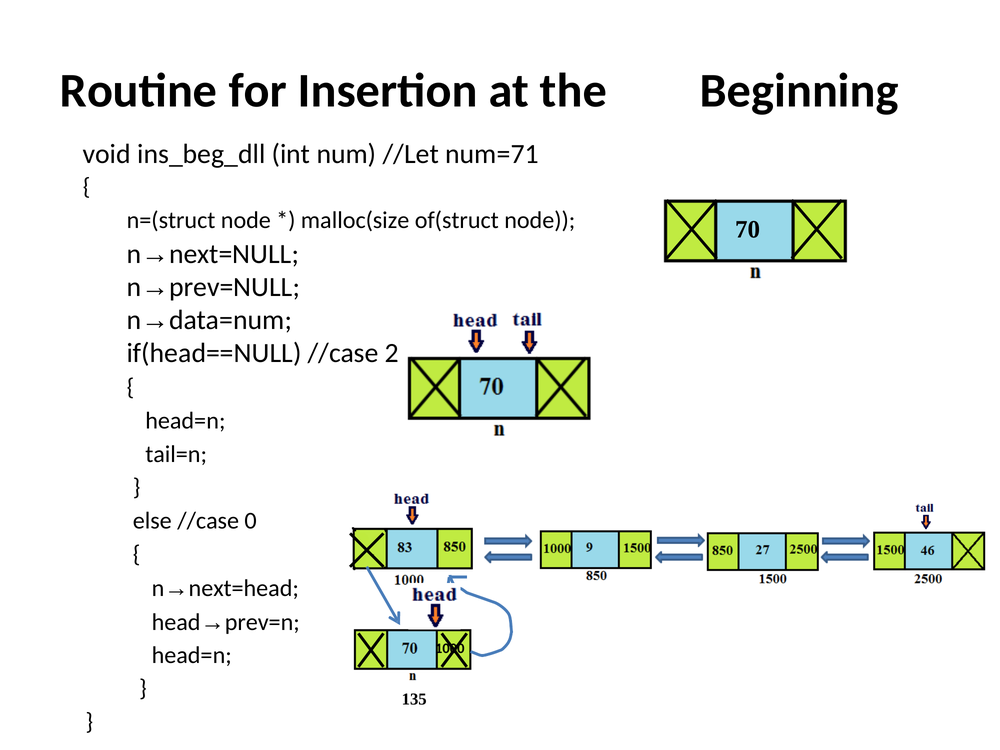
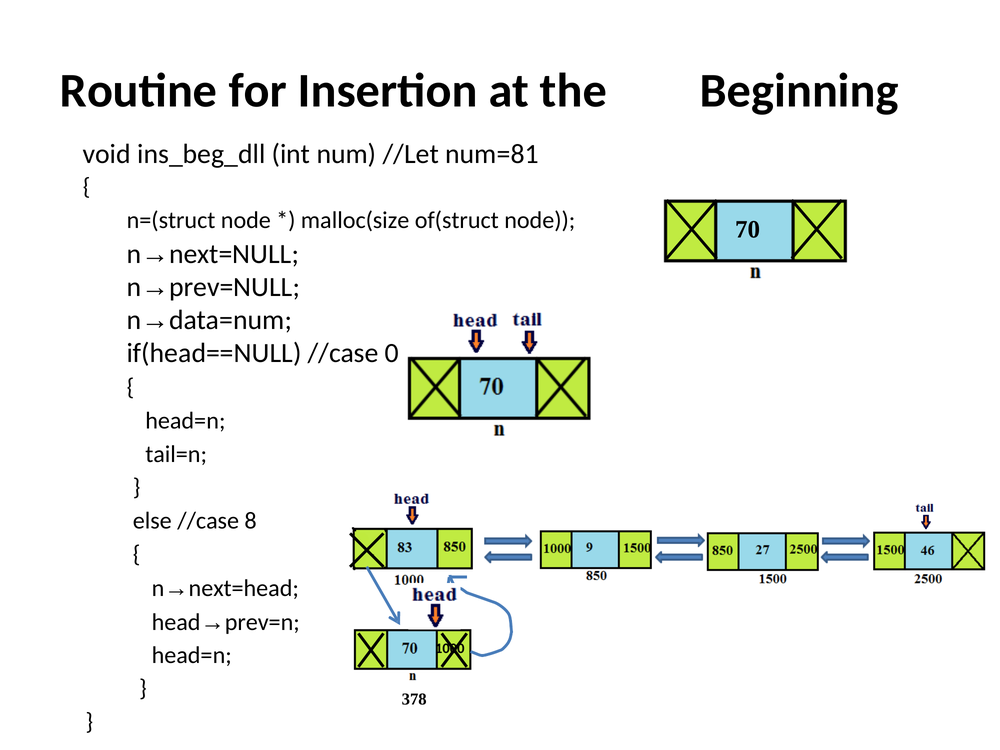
num=71: num=71 -> num=81 (492, 154)
2: 2 -> 0 (392, 353)
0: 0 -> 8 (251, 521)
135: 135 -> 378 (414, 699)
